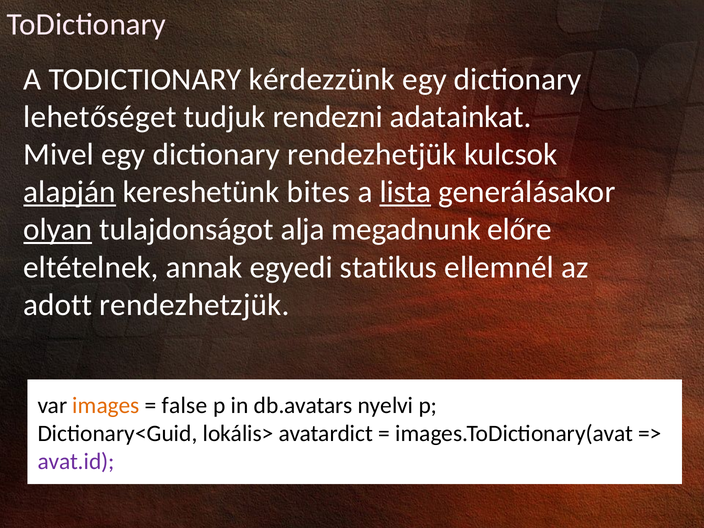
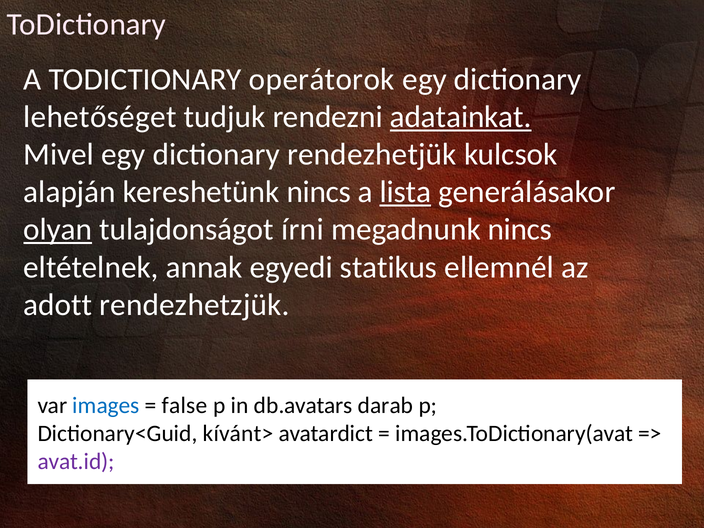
kérdezzünk: kérdezzünk -> operátorok (322, 79)
adatainkat underline: none -> present (461, 117)
alapján underline: present -> none (70, 192)
kereshetünk bites: bites -> nincs (319, 192)
alja: alja -> írni (302, 230)
megadnunk előre: előre -> nincs (520, 230)
images colour: orange -> blue (106, 405)
nyelvi: nyelvi -> darab (385, 405)
lokális>: lokális> -> kívánt> (238, 433)
